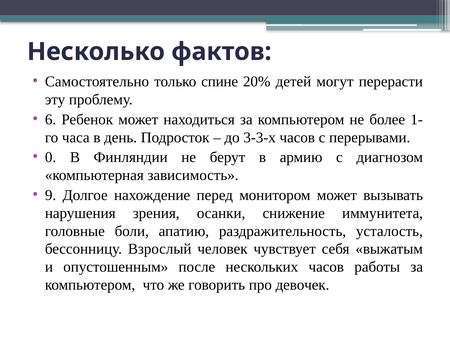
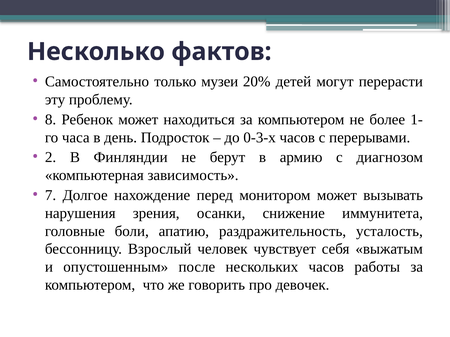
спине: спине -> музеи (220, 82)
6: 6 -> 8 (51, 120)
3-3-х: 3-3-х -> 0-3-х (260, 138)
0: 0 -> 2 (51, 158)
9: 9 -> 7 (51, 195)
